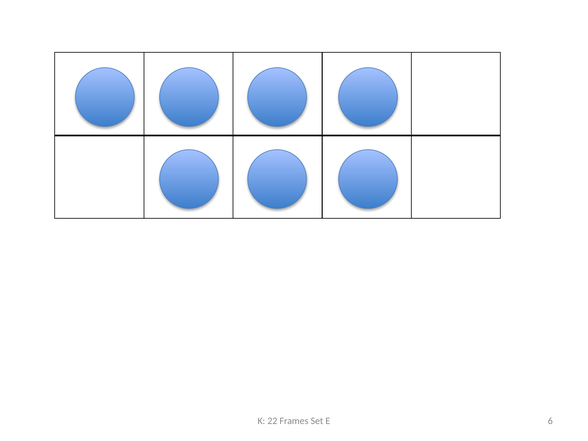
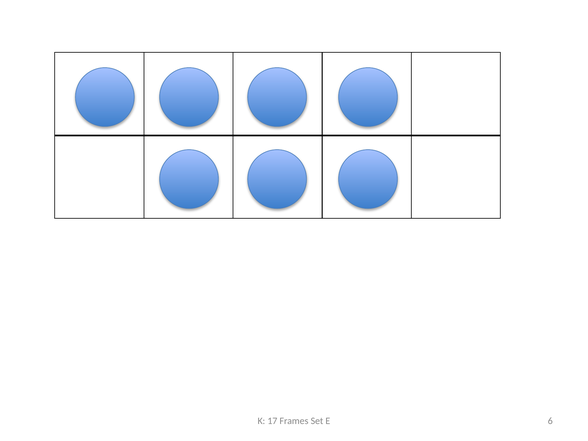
22: 22 -> 17 (272, 421)
